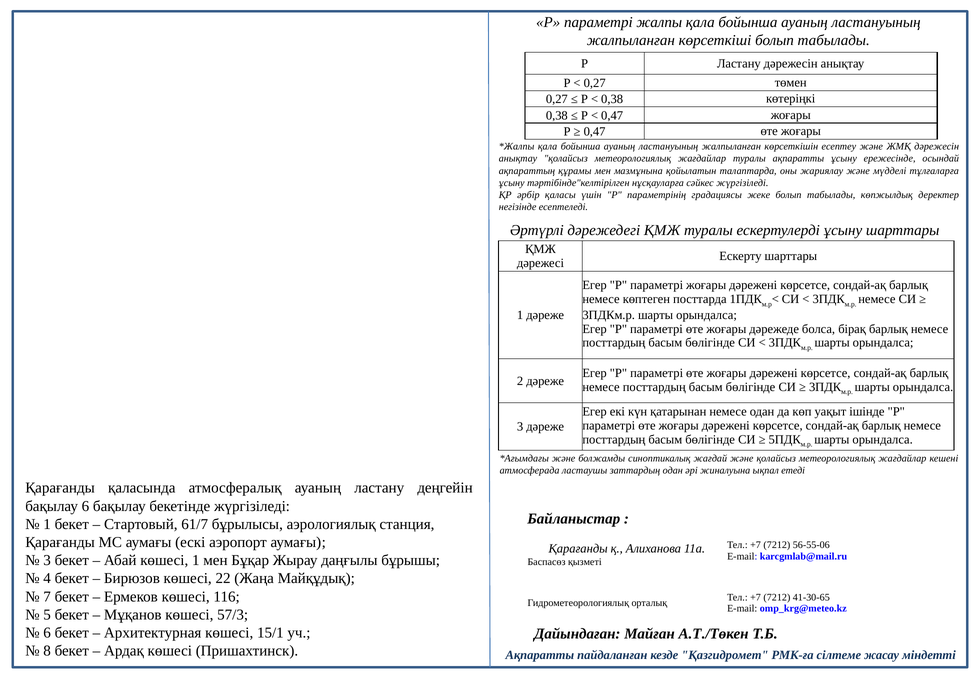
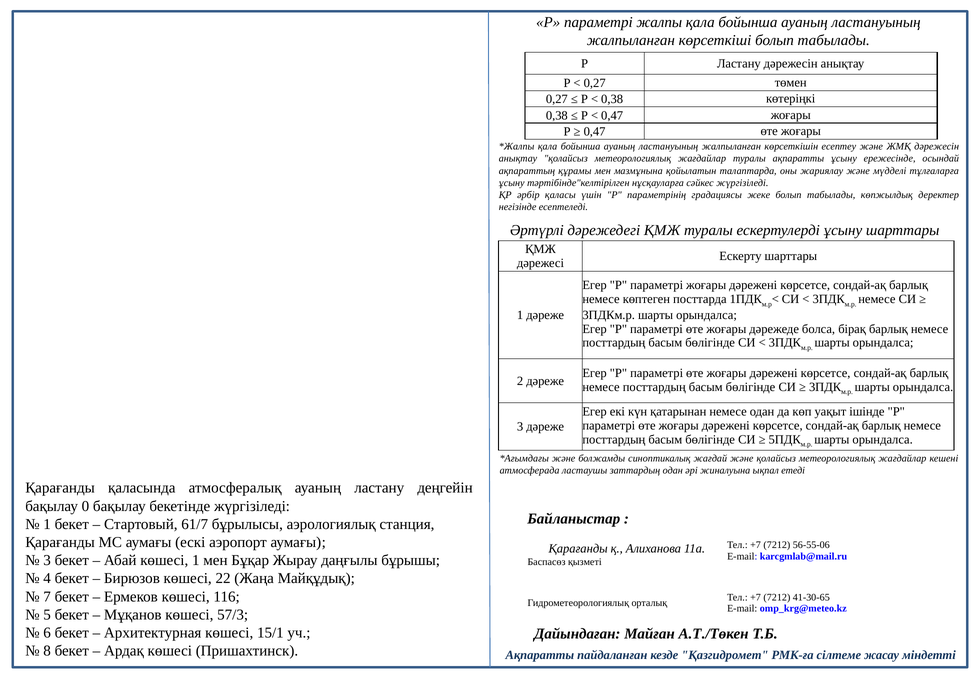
бақылау 6: 6 -> 0 (85, 506)
